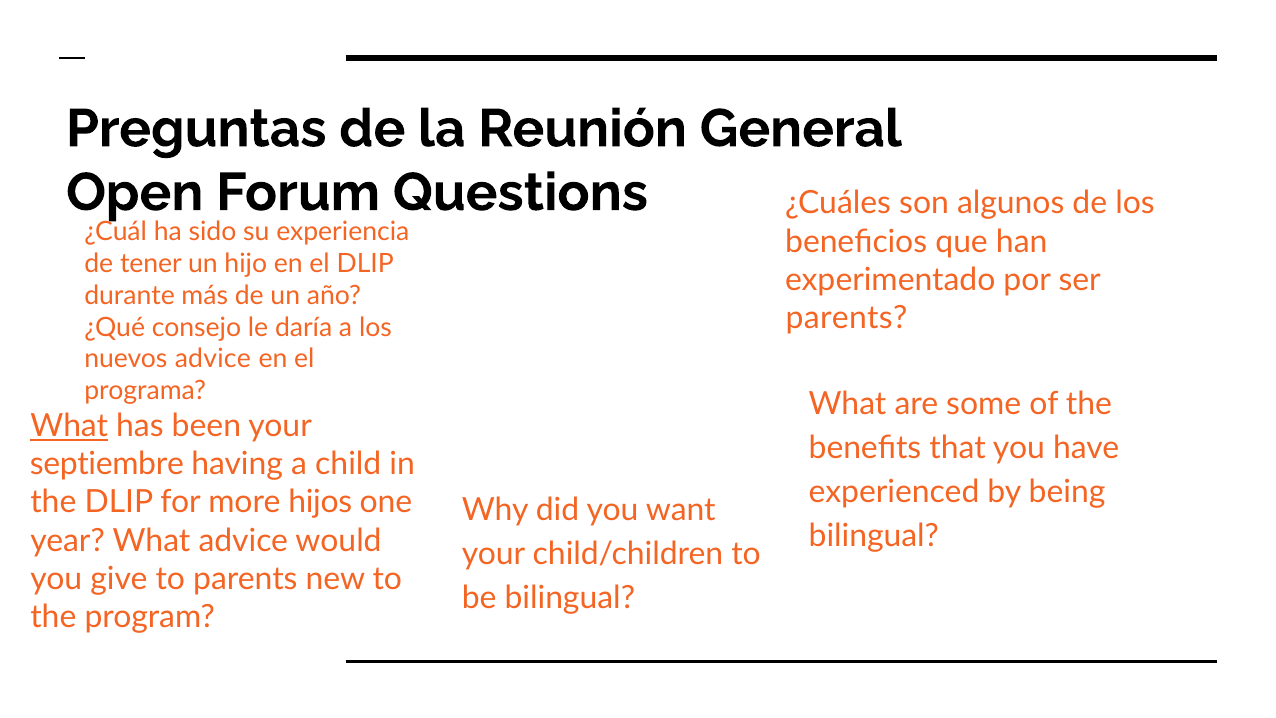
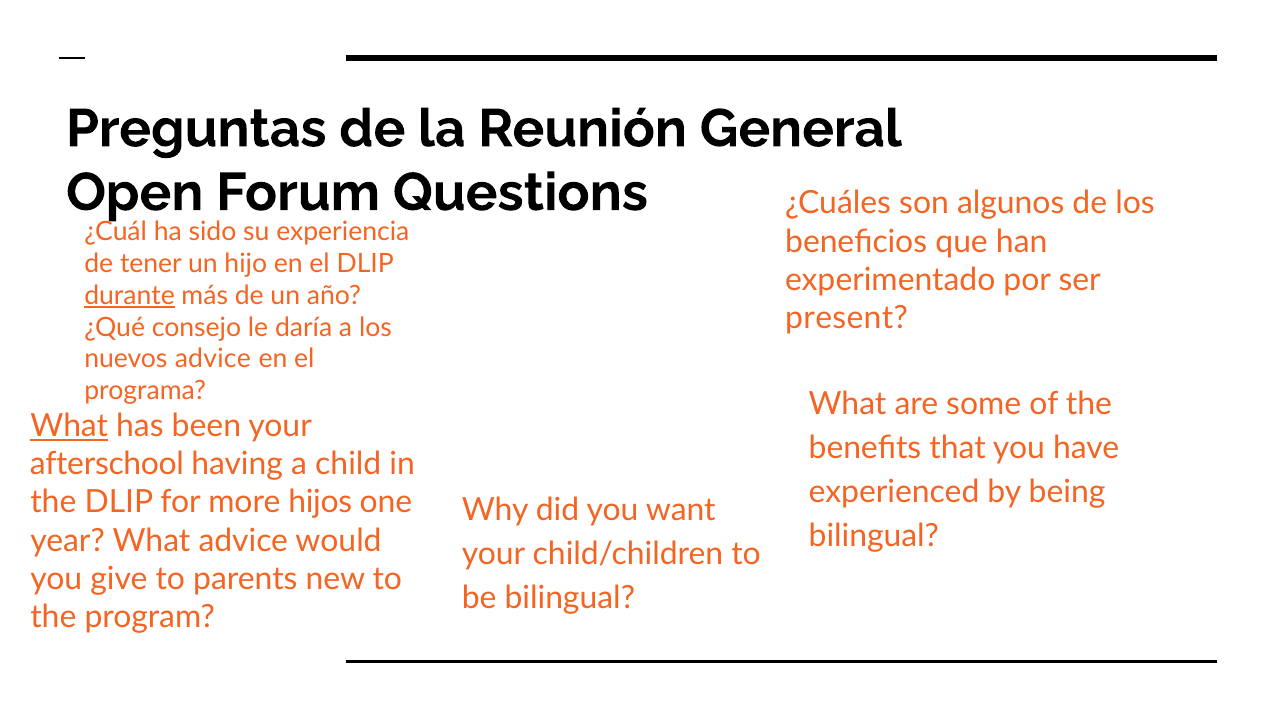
durante underline: none -> present (130, 295)
parents: parents -> present (847, 318)
septiembre: septiembre -> afterschool (107, 464)
